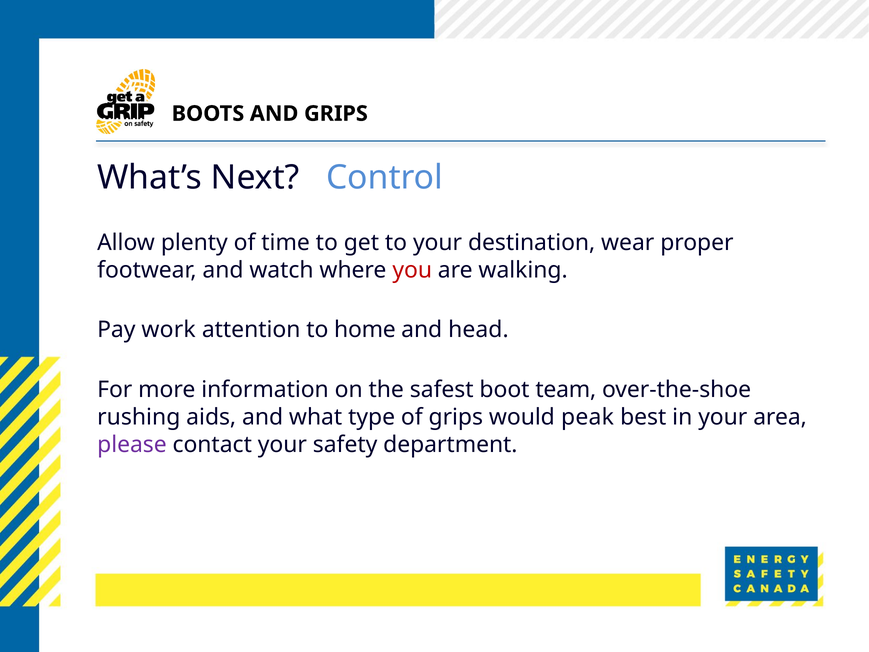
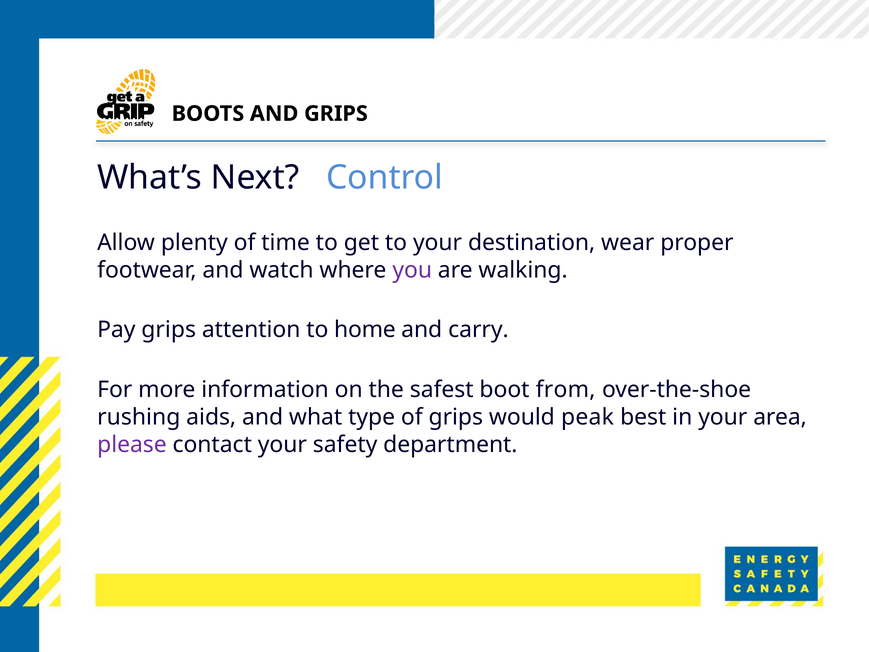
you colour: red -> purple (412, 270)
Pay work: work -> grips (169, 330)
head: head -> carry (478, 330)
team: team -> from (566, 389)
